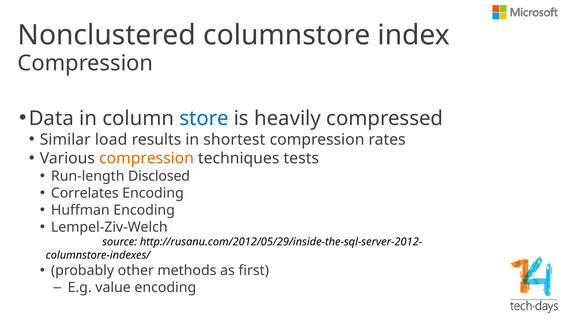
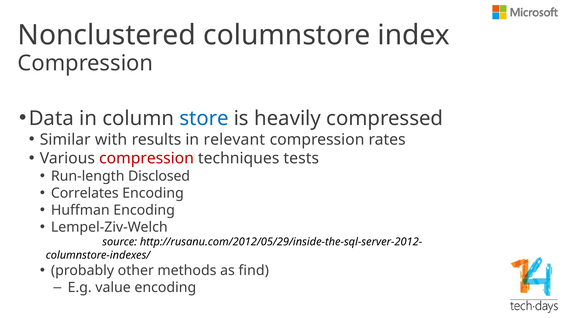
load: load -> with (111, 140)
shortest: shortest -> relevant (234, 140)
compression colour: orange -> red (147, 158)
first: first -> find (254, 270)
